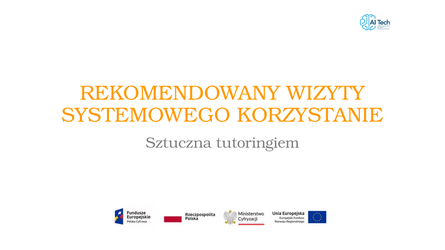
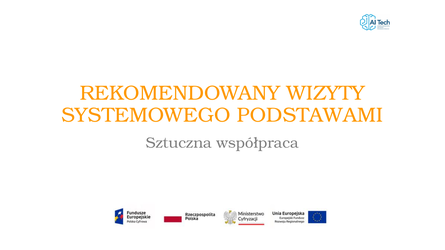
KORZYSTANIE: KORZYSTANIE -> PODSTAWAMI (310, 115)
tutoringiem: tutoringiem -> współpraca (258, 143)
